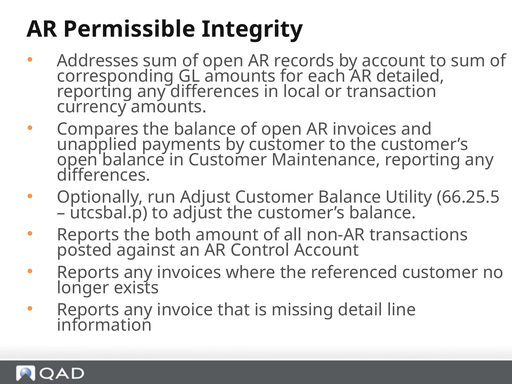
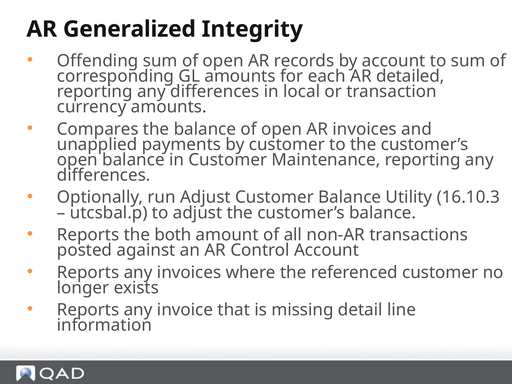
Permissible: Permissible -> Generalized (129, 29)
Addresses: Addresses -> Offending (98, 61)
66.25.5: 66.25.5 -> 16.10.3 (468, 197)
